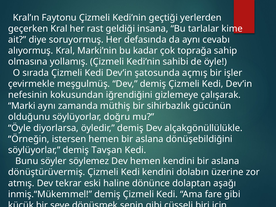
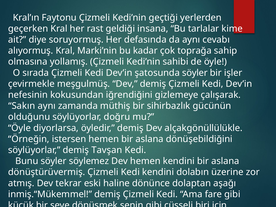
şatosunda açmış: açmış -> söyler (195, 73)
Marki: Marki -> Sakın (22, 106)
